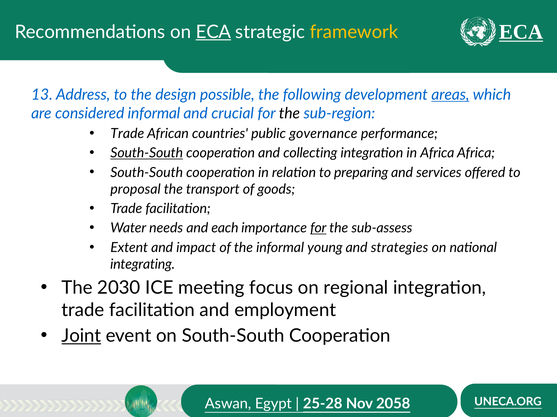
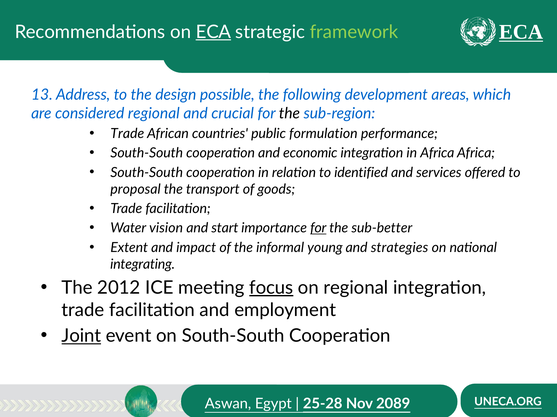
framework colour: yellow -> light green (354, 32)
areas underline: present -> none (450, 95)
considered informal: informal -> regional (154, 113)
governance: governance -> formulation (323, 134)
South-South underline: present -> none (147, 153)
collecting: collecting -> economic (310, 153)
preparing: preparing -> identified (361, 173)
needs: needs -> vision (166, 228)
each: each -> start (225, 228)
sub-assess: sub-assess -> sub-better (382, 228)
2030: 2030 -> 2012 (119, 288)
focus underline: none -> present (271, 288)
2058: 2058 -> 2089 (393, 404)
